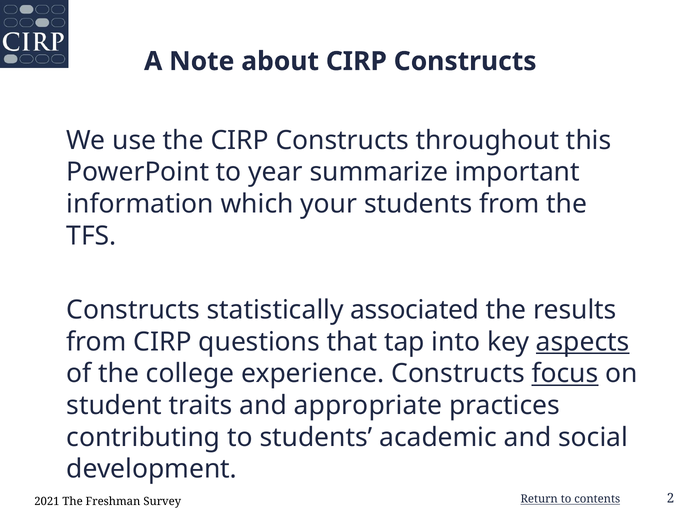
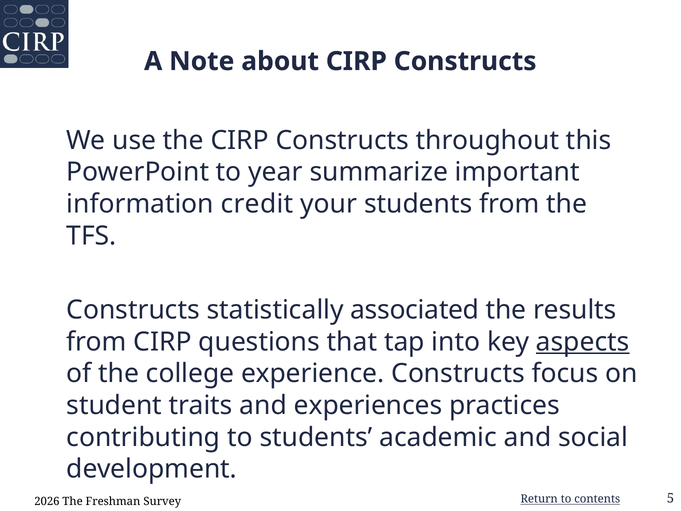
which: which -> credit (257, 204)
focus underline: present -> none (565, 374)
appropriate: appropriate -> experiences (368, 405)
2021: 2021 -> 2026 (47, 501)
2: 2 -> 5 (670, 498)
